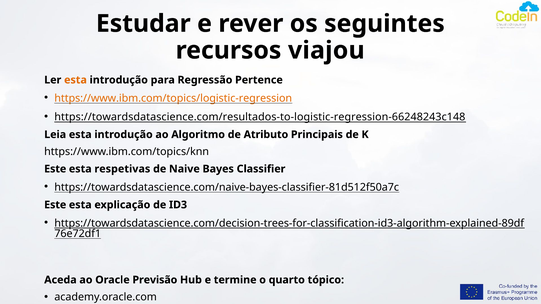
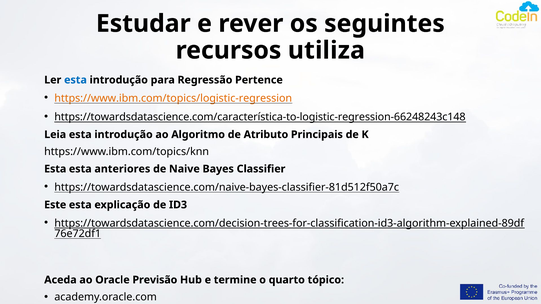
viajou: viajou -> utiliza (326, 50)
esta colour: orange -> blue (75, 80)
https://towardsdatascience.com/resultados-to-logistic-regression-66248243c148: https://towardsdatascience.com/resultados-to-logistic-regression-66248243c148 -> https://towardsdatascience.com/característica-to-logistic-regression-66248243c148 (260, 117)
Este: Este -> Esta (55, 169)
respetivas: respetivas -> anteriores (122, 169)
